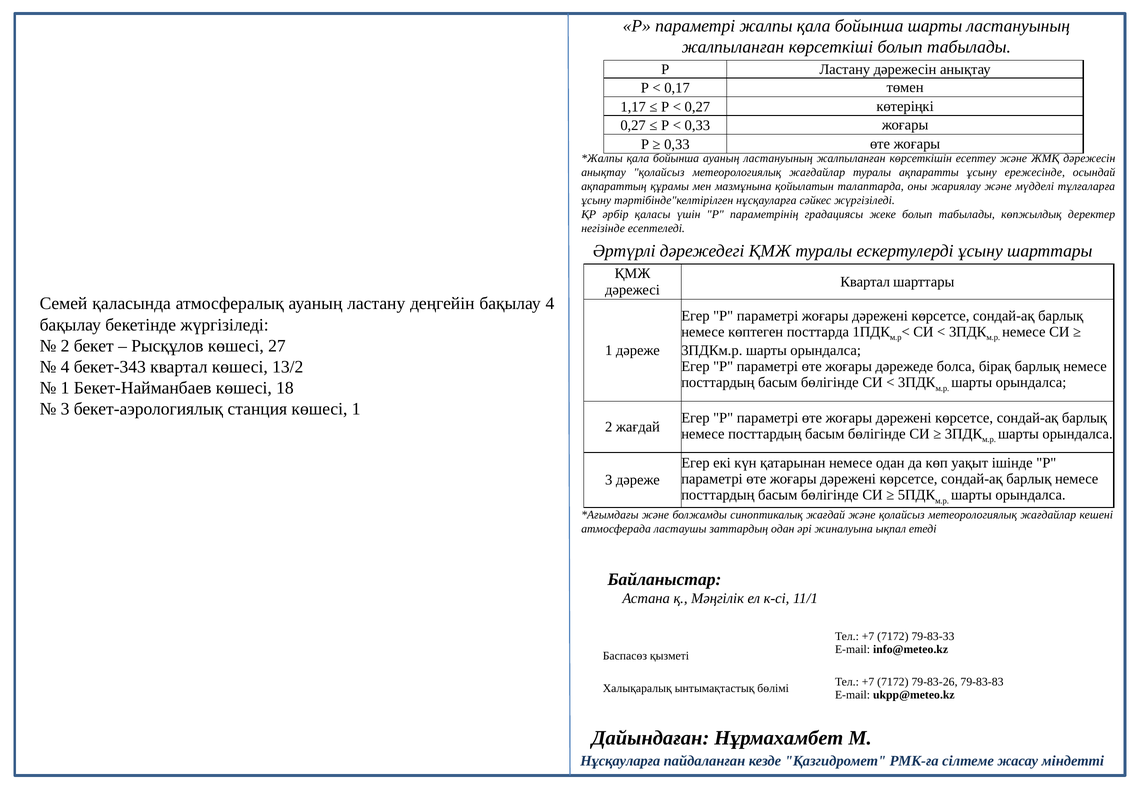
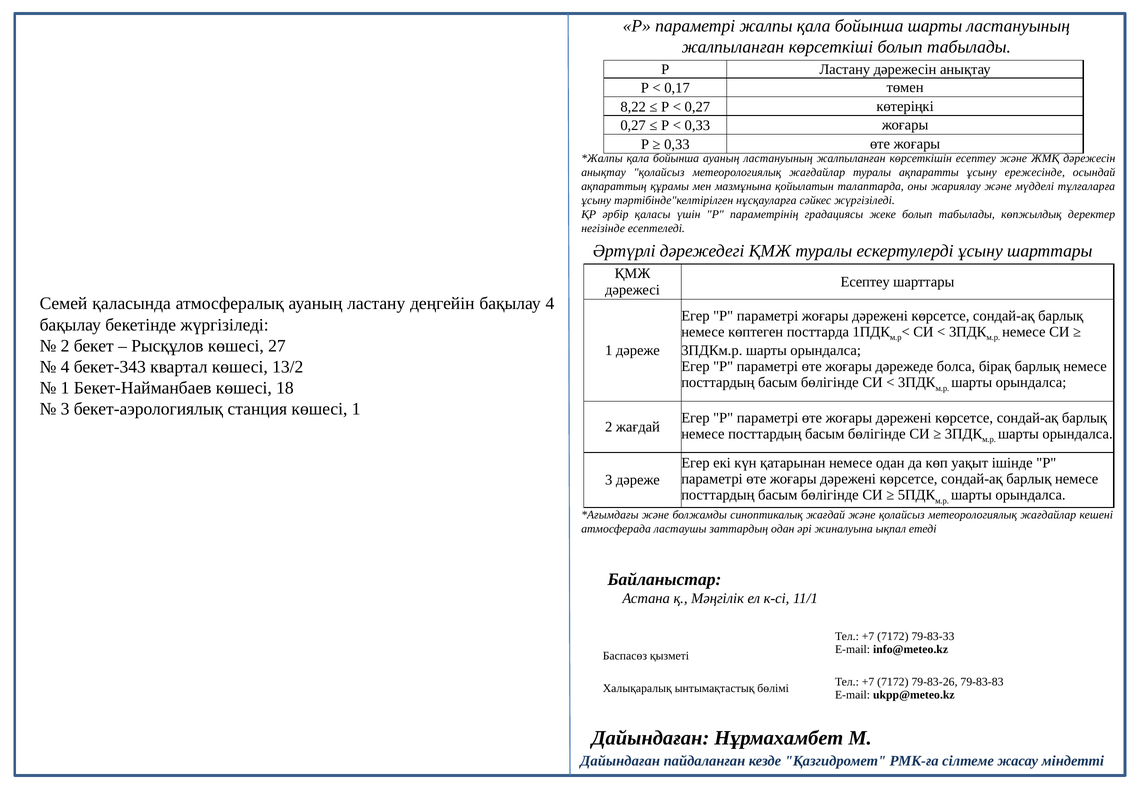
1,17: 1,17 -> 8,22 (633, 107)
Квартал: Квартал -> Есептеу (865, 282)
Нұсқауларға: Нұсқауларға -> Дайындаған (620, 761)
